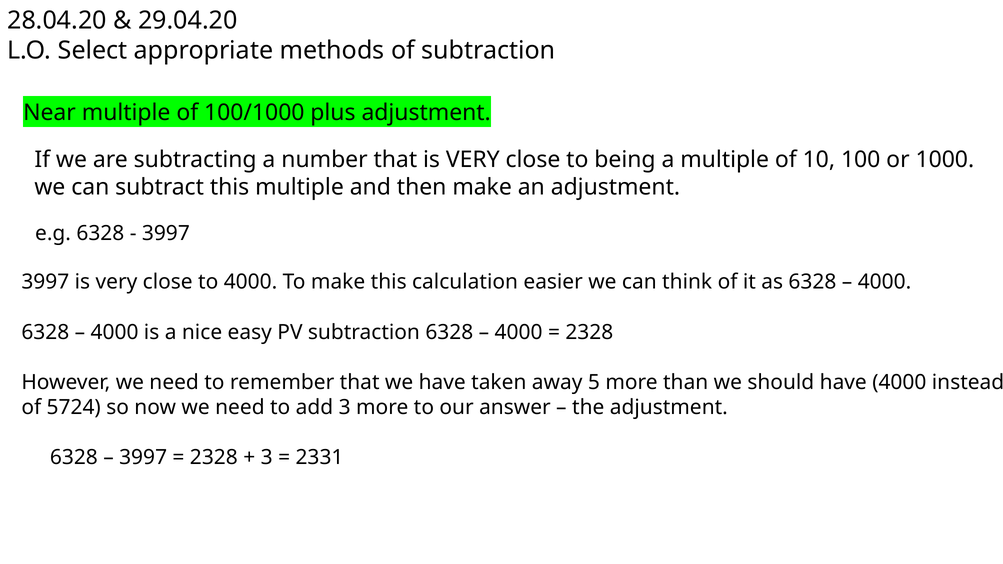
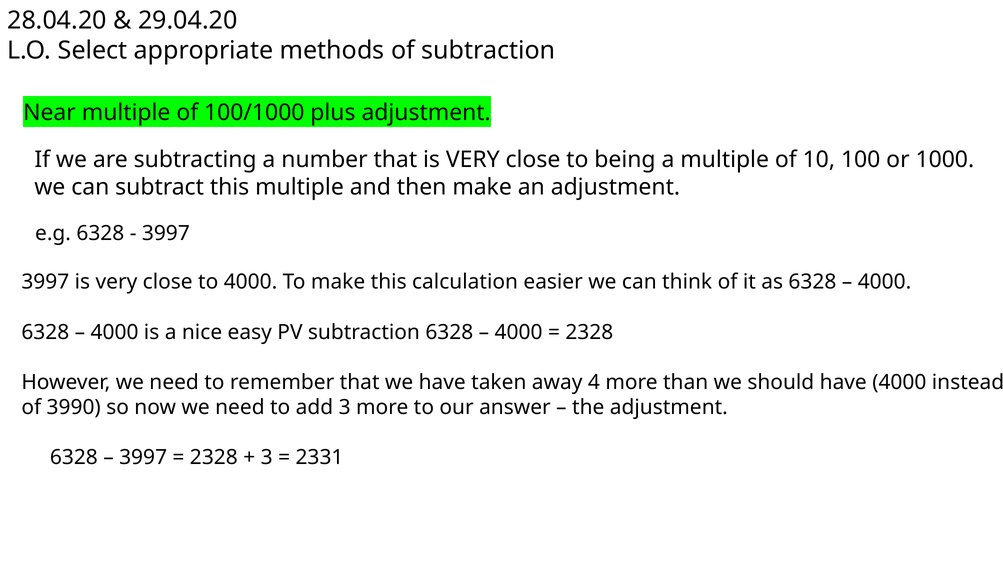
5: 5 -> 4 (594, 382)
5724: 5724 -> 3990 (74, 407)
